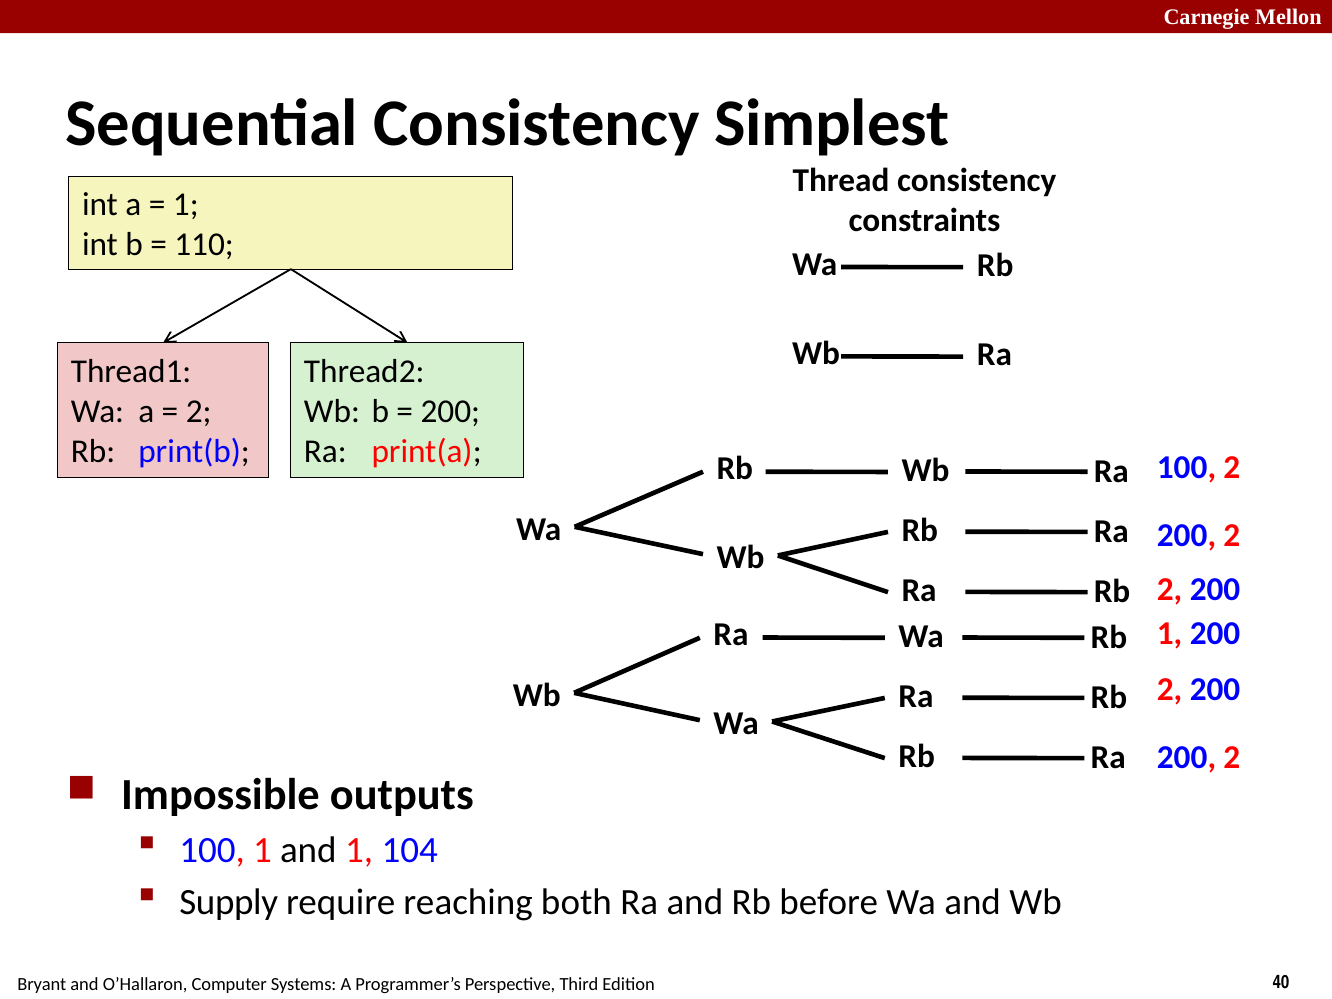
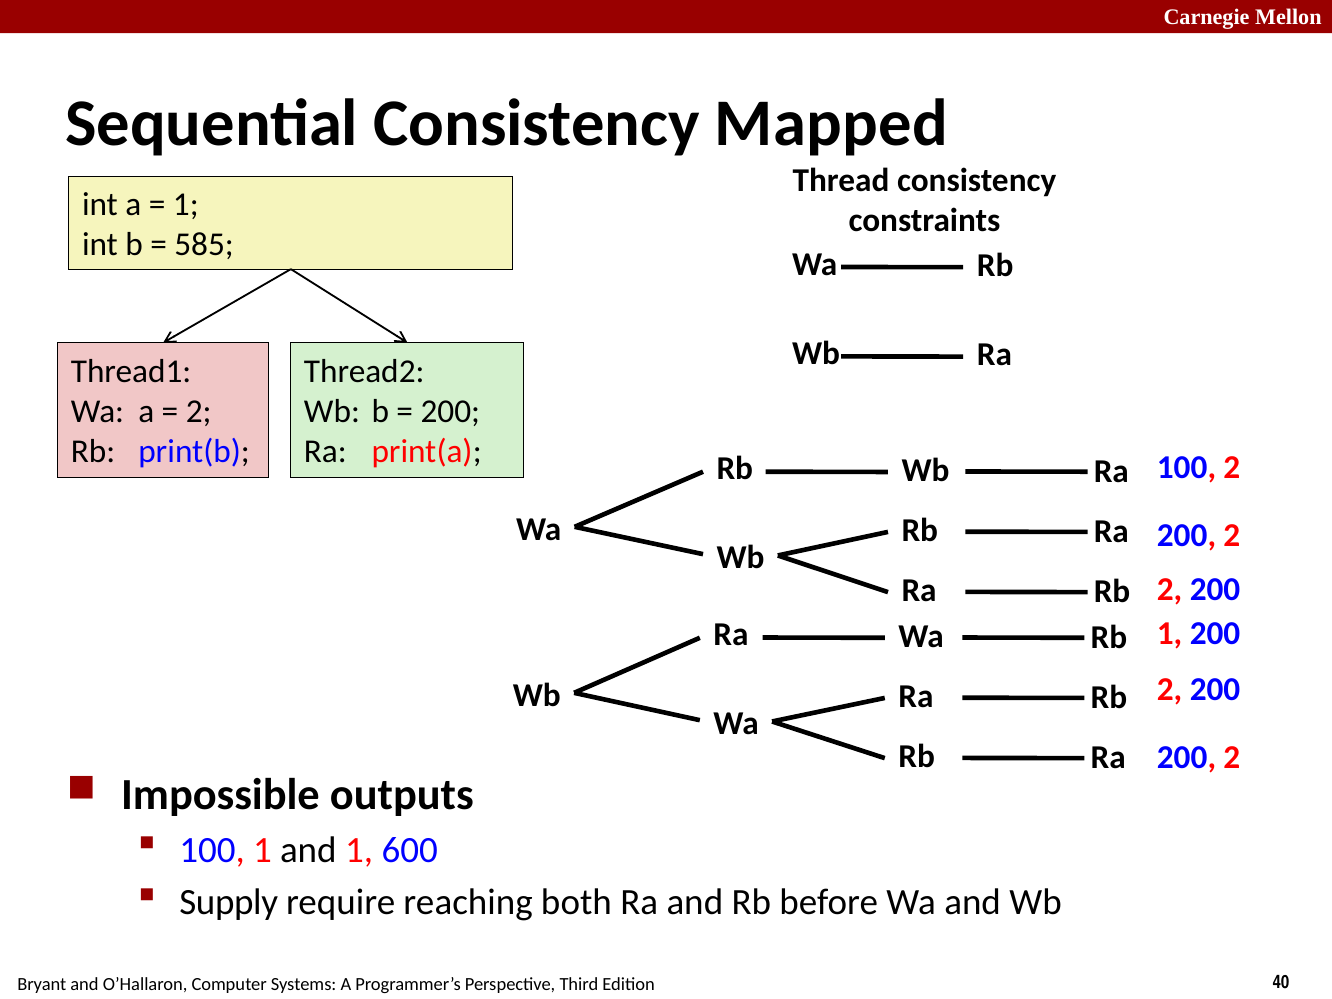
Simplest: Simplest -> Mapped (832, 124)
110: 110 -> 585 (204, 245)
104: 104 -> 600 (410, 850)
